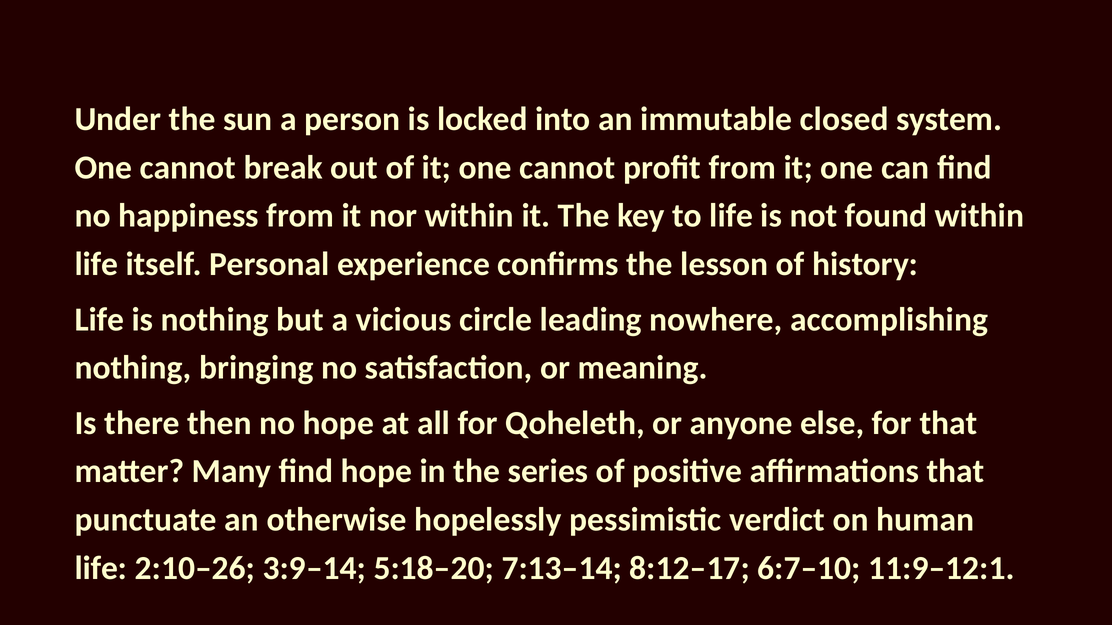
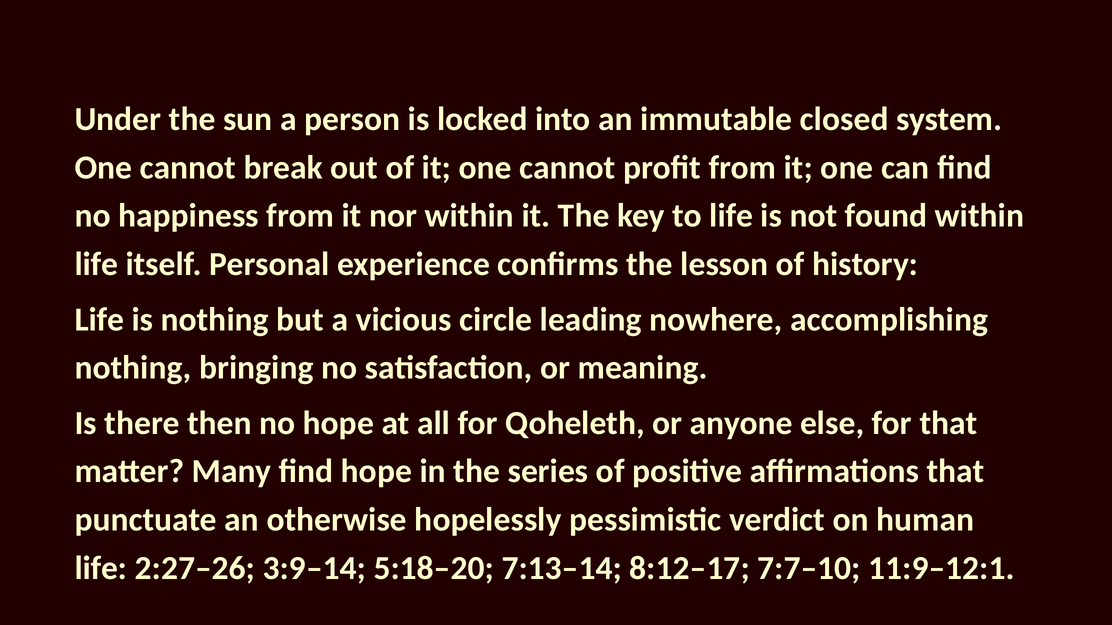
2:10–26: 2:10–26 -> 2:27–26 (195, 568)
6:7–10: 6:7–10 -> 7:7–10 (809, 568)
